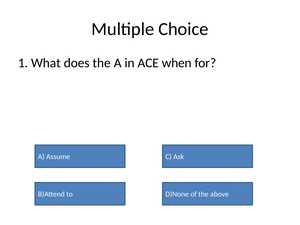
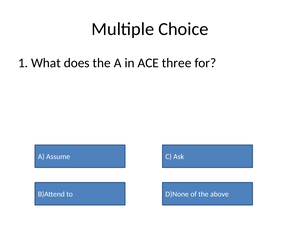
when: when -> three (177, 63)
